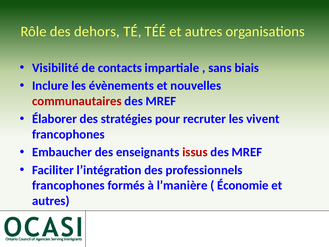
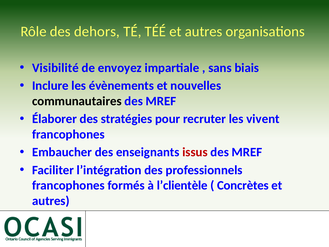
contacts: contacts -> envoyez (120, 68)
communautaires colour: red -> black (77, 101)
l’manière: l’manière -> l’clientèle (182, 185)
Économie: Économie -> Concrètes (243, 185)
